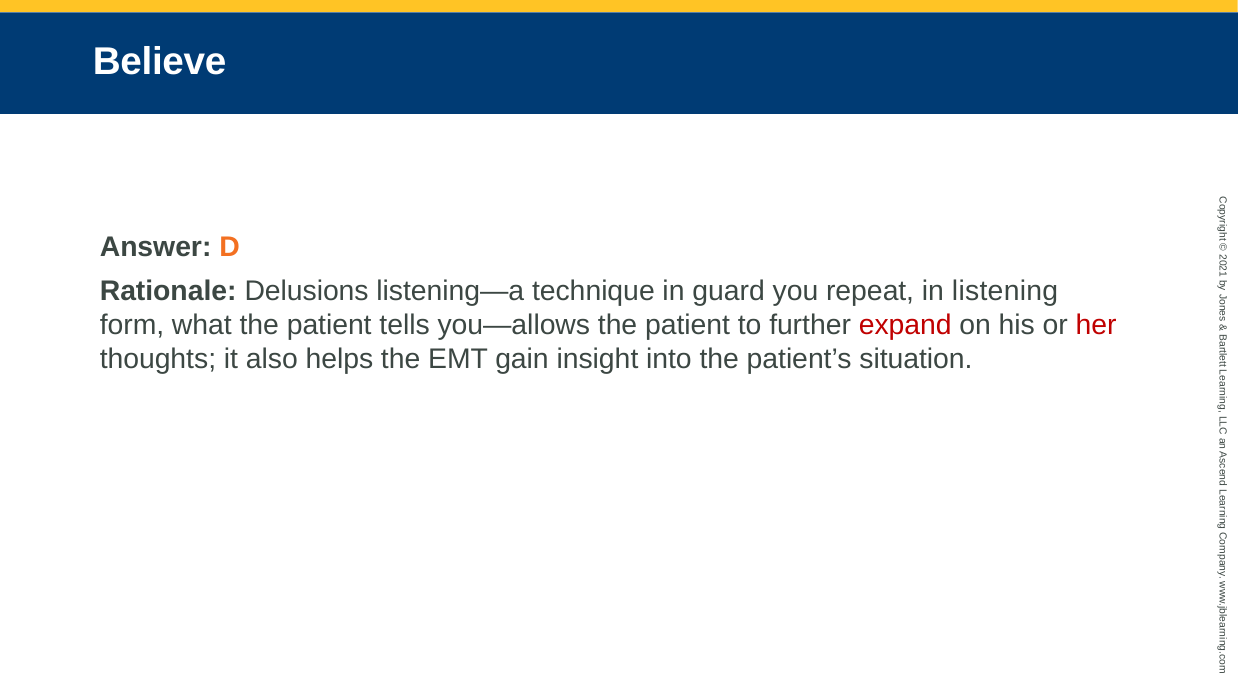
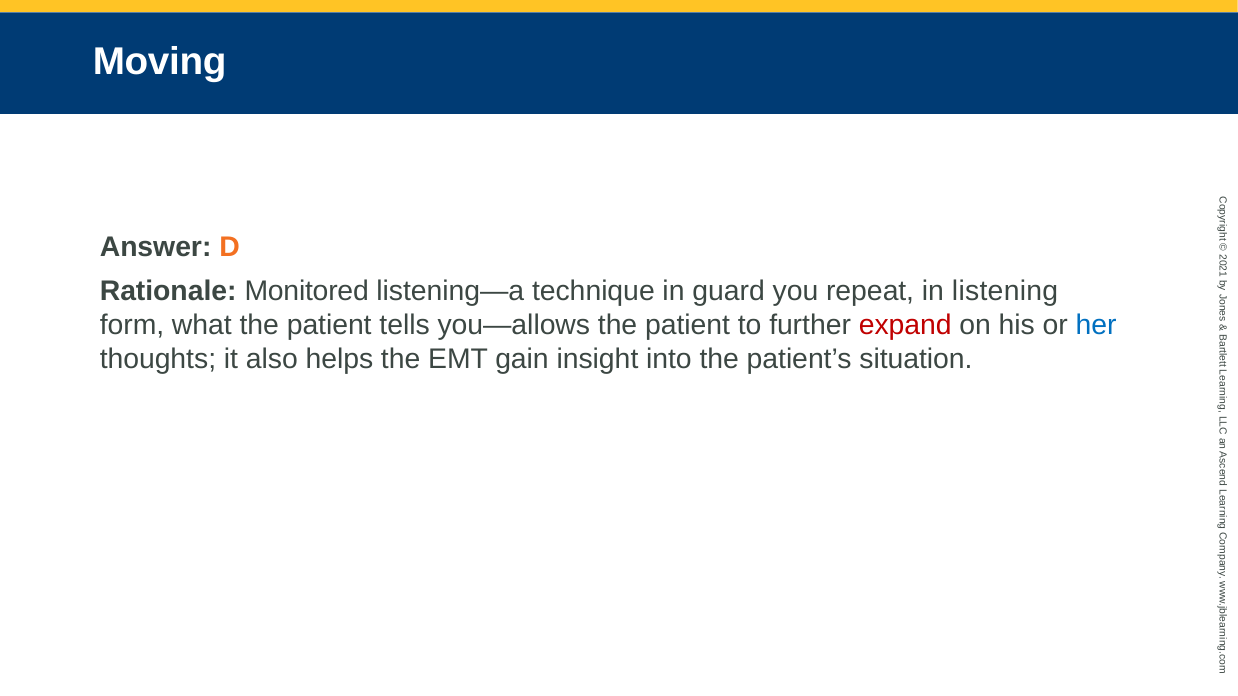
Believe: Believe -> Moving (160, 62)
Delusions: Delusions -> Monitored (307, 291)
her colour: red -> blue (1096, 325)
